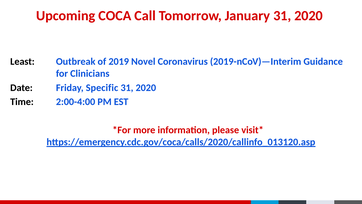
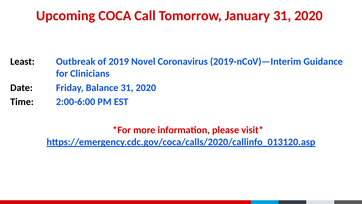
Specific: Specific -> Balance (102, 88)
2:00-4:00: 2:00-4:00 -> 2:00-6:00 (76, 102)
